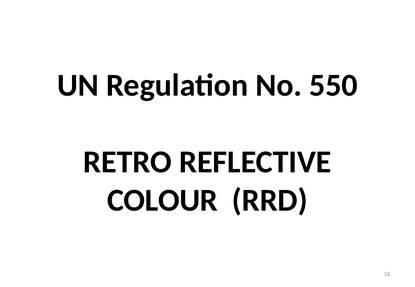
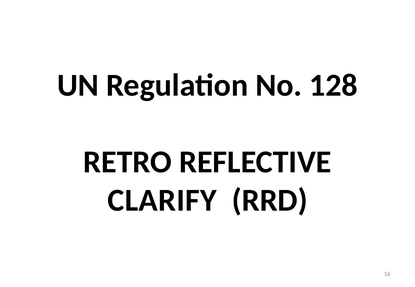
550: 550 -> 128 (334, 85)
COLOUR: COLOUR -> CLARIFY (162, 200)
